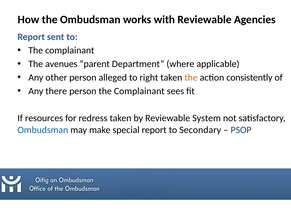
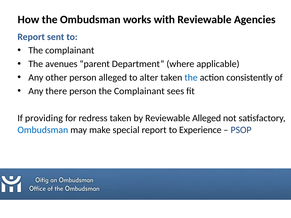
right: right -> alter (149, 78)
the colour: orange -> blue (191, 78)
resources: resources -> providing (44, 118)
Reviewable System: System -> Alleged (207, 118)
Secondary: Secondary -> Experience (200, 130)
